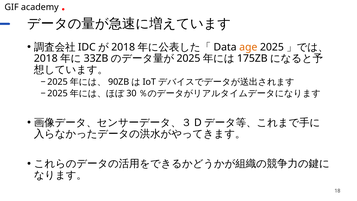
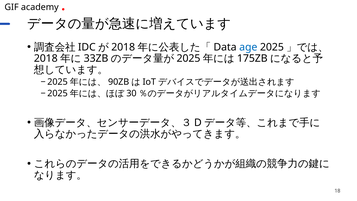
age colour: orange -> blue (248, 47)
